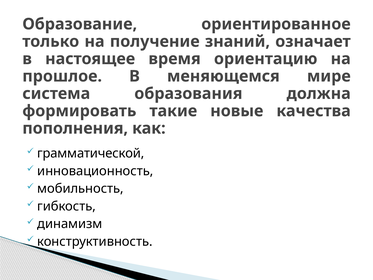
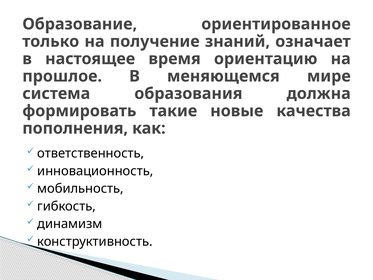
грамматической: грамматической -> ответственность (91, 153)
